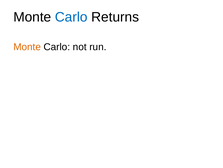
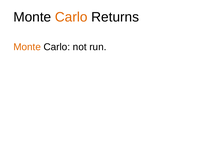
Carlo colour: blue -> orange (71, 17)
